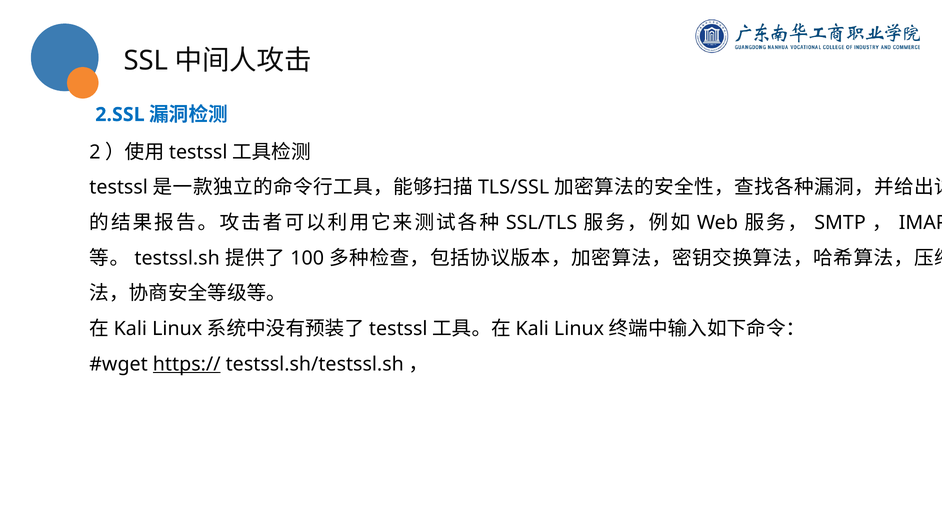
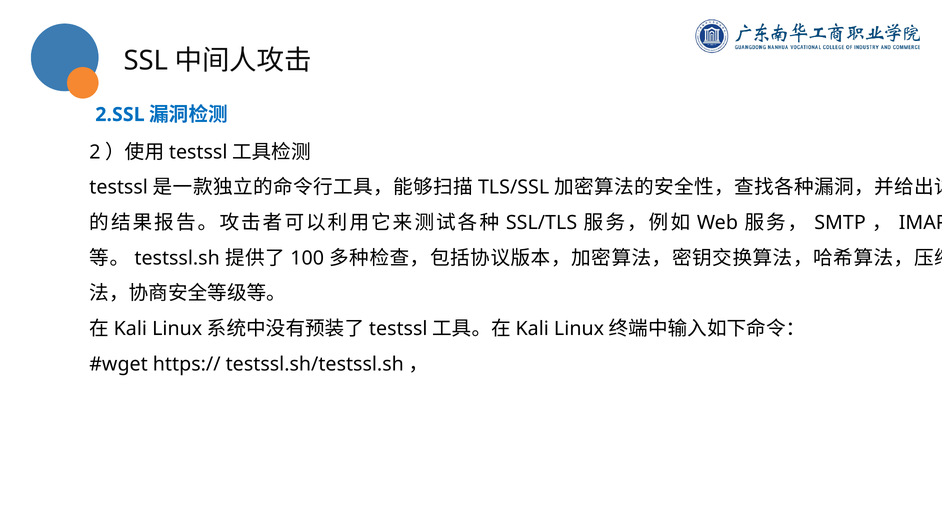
https:// underline: present -> none (187, 364)
